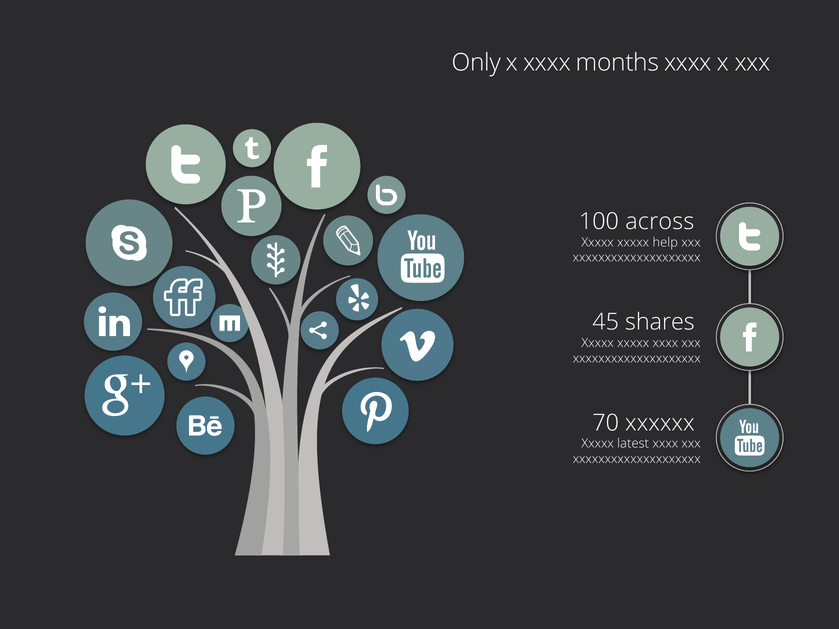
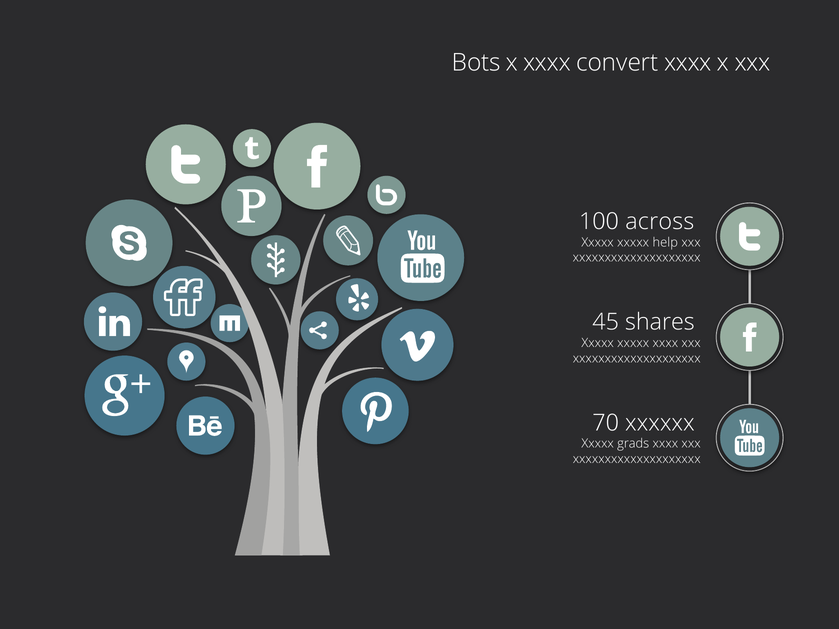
Only: Only -> Bots (476, 63)
months: months -> convert (617, 63)
latest: latest -> grads (633, 444)
